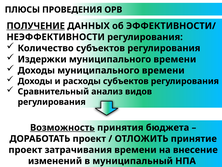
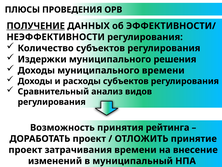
Издержки муниципального времени: времени -> решения (175, 59)
Возможность underline: present -> none (62, 127)
бюджета: бюджета -> рейтинга (168, 127)
